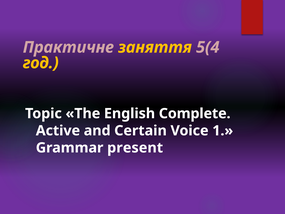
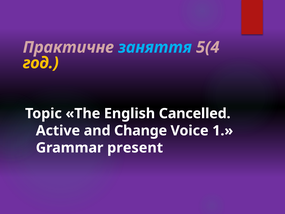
заняття colour: yellow -> light blue (155, 47)
Complete: Complete -> Cancelled (195, 113)
Certain: Certain -> Change (141, 130)
